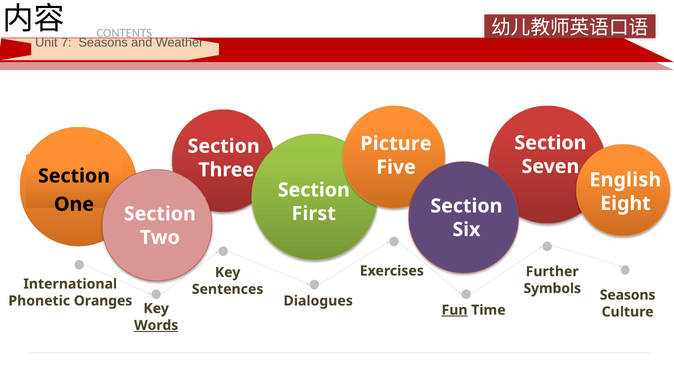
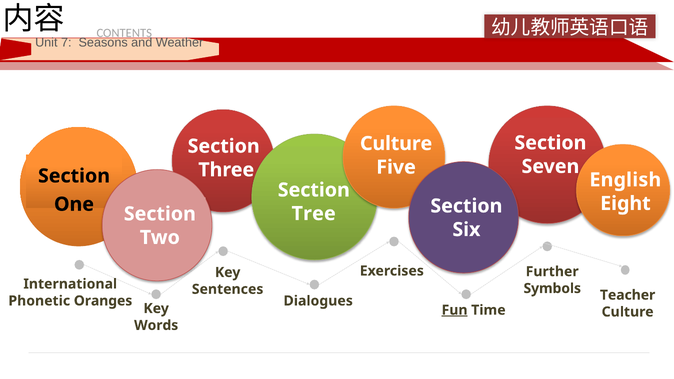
Picture: Picture -> Culture (396, 144)
First: First -> Tree (314, 214)
Seasons: Seasons -> Teacher (628, 295)
Words underline: present -> none (156, 325)
